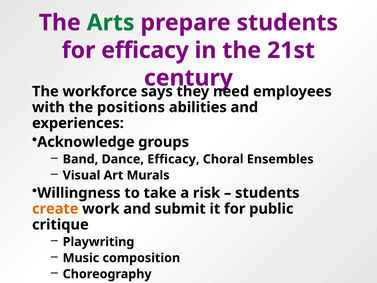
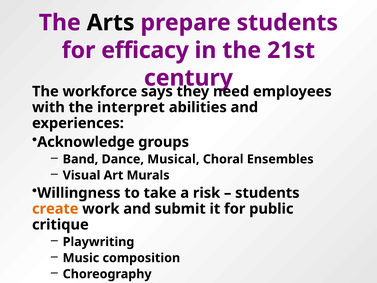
Arts colour: green -> black (111, 23)
positions: positions -> interpret (131, 107)
Dance Efficacy: Efficacy -> Musical (173, 159)
